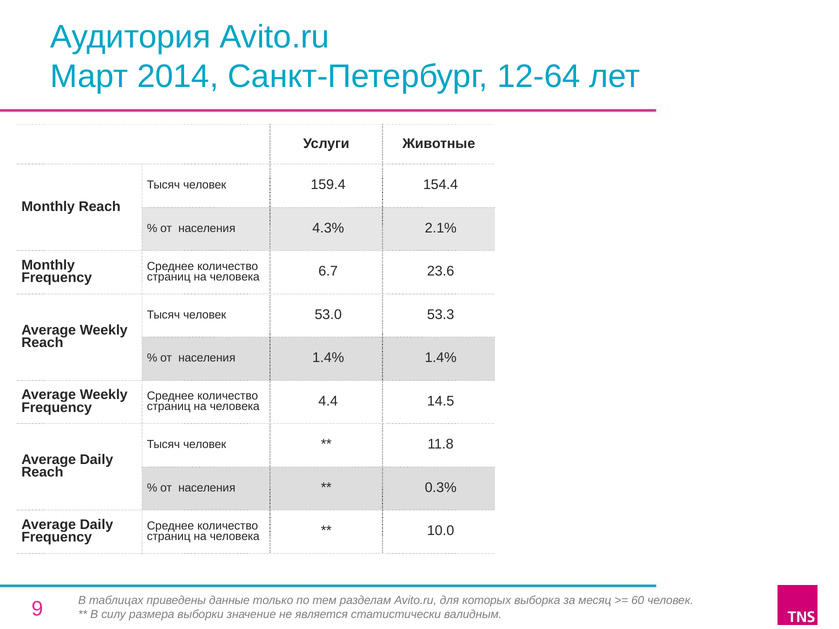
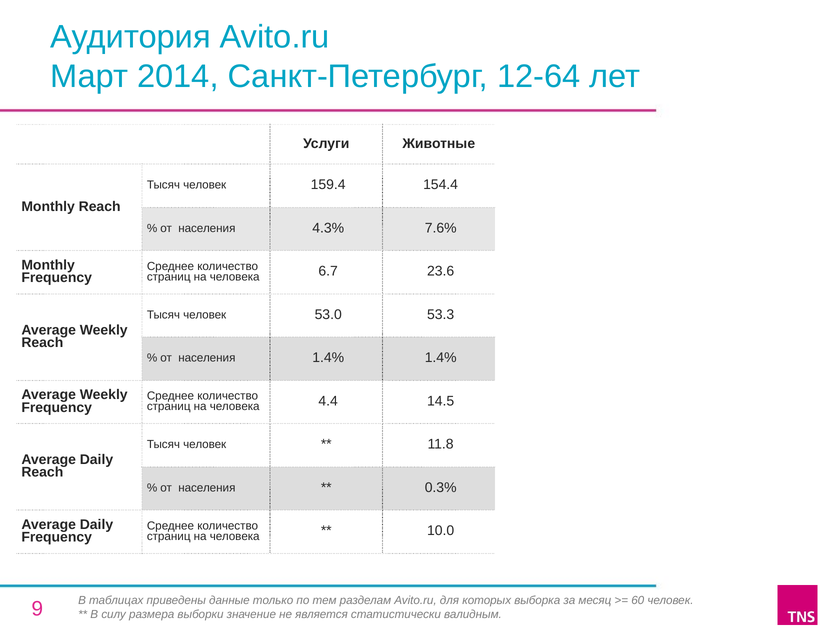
2.1%: 2.1% -> 7.6% (441, 228)
